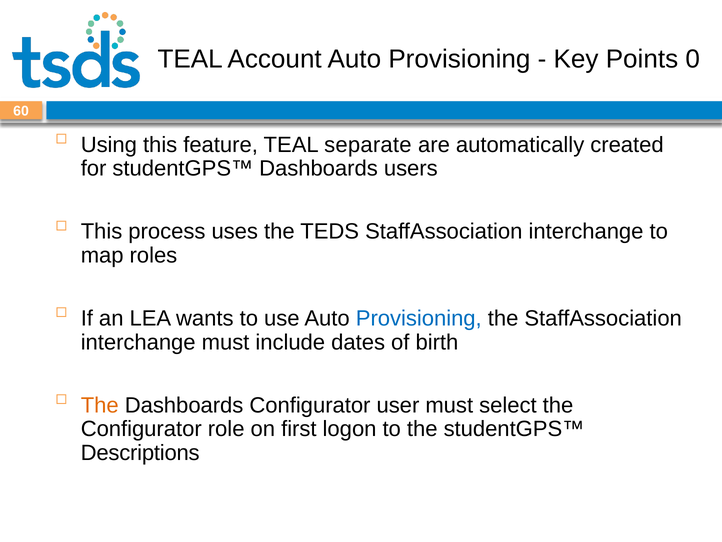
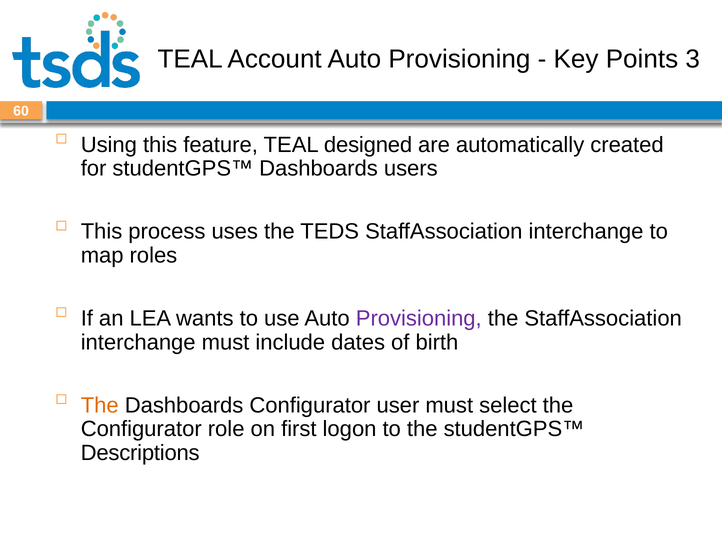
0: 0 -> 3 (693, 59)
separate: separate -> designed (368, 145)
Provisioning colour: blue -> purple (419, 318)
